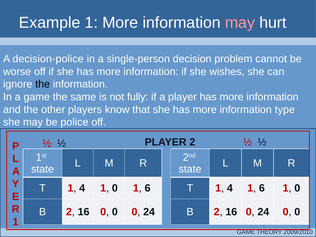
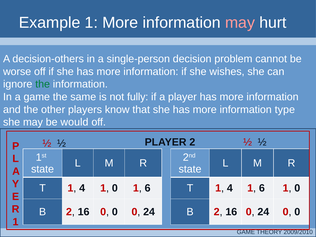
decision-police: decision-police -> decision-others (48, 59)
the colour: black -> green (43, 84)
police: police -> would (74, 122)
